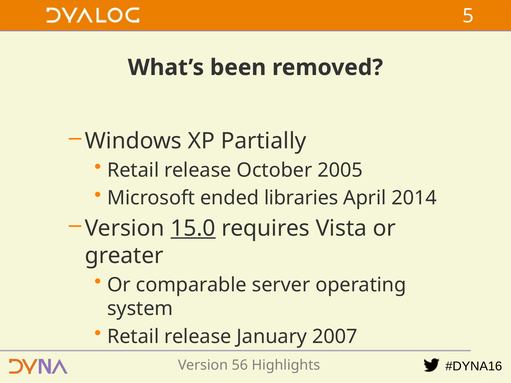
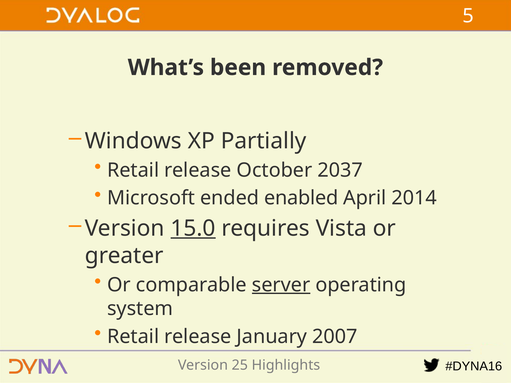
2005: 2005 -> 2037 (340, 170)
libraries: libraries -> enabled (301, 198)
server underline: none -> present (281, 285)
56: 56 -> 25 (240, 365)
